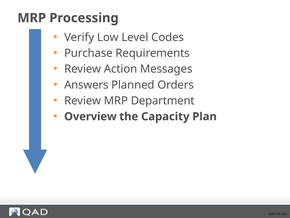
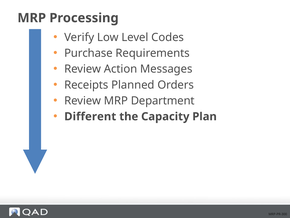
Answers: Answers -> Receipts (86, 85)
Overview: Overview -> Different (90, 116)
